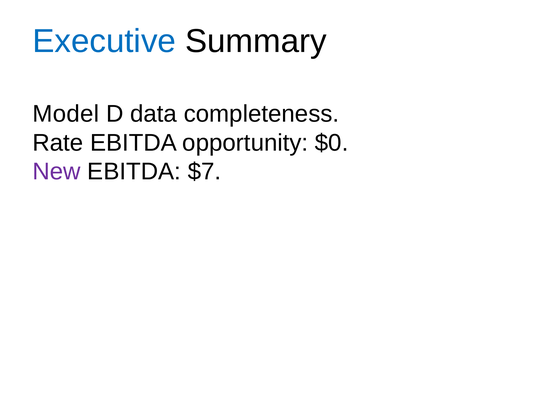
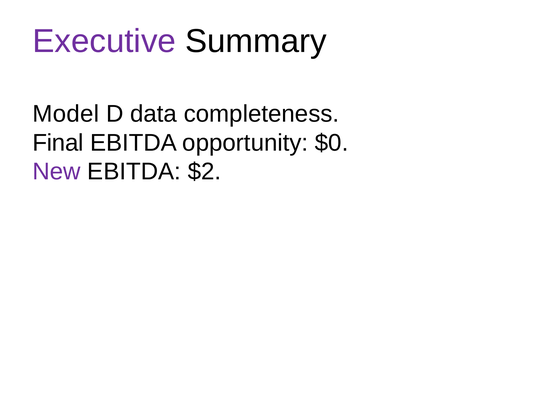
Executive colour: blue -> purple (104, 41)
Rate: Rate -> Final (58, 143)
$7: $7 -> $2 (204, 171)
